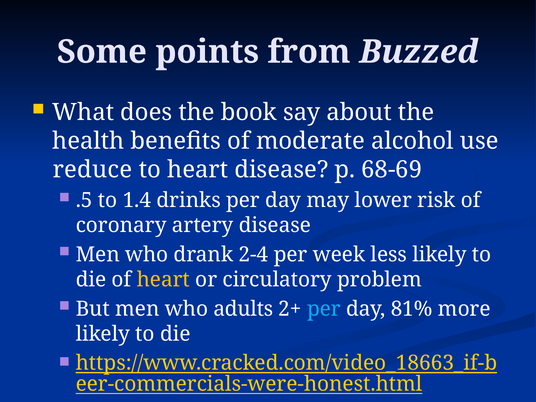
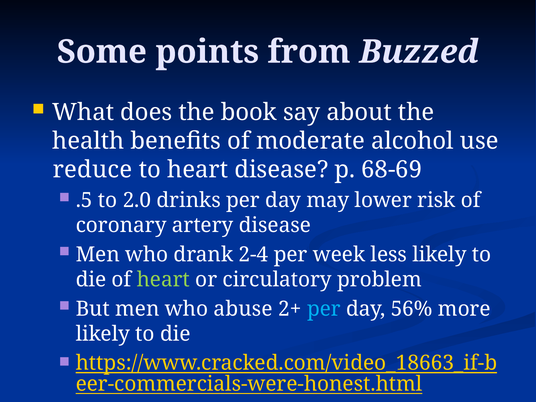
1.4: 1.4 -> 2.0 (137, 200)
heart colour: yellow -> light green (163, 280)
adults: adults -> abuse (243, 309)
81%: 81% -> 56% (412, 309)
